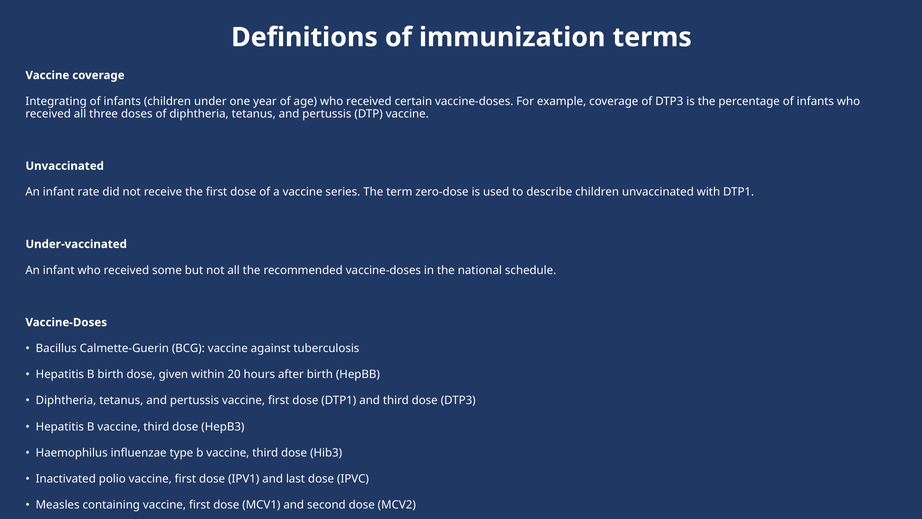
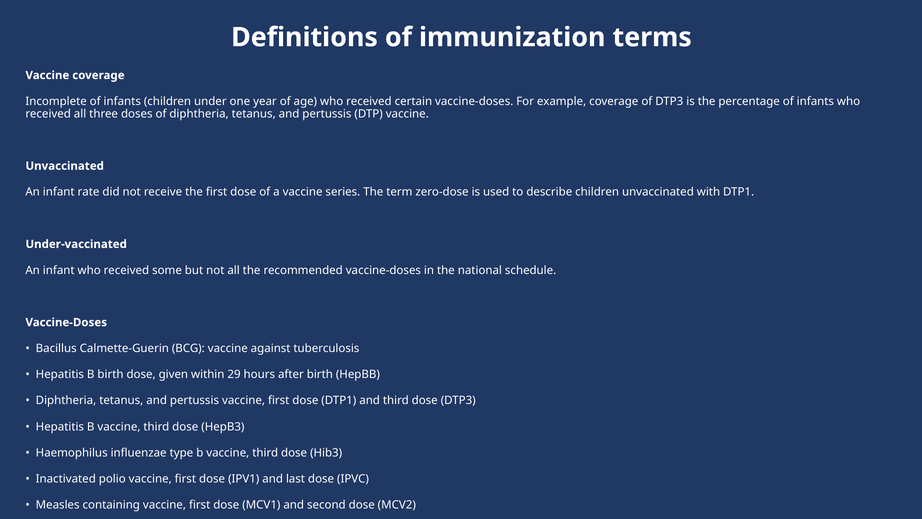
Integrating: Integrating -> Incomplete (56, 101)
20: 20 -> 29 (234, 374)
